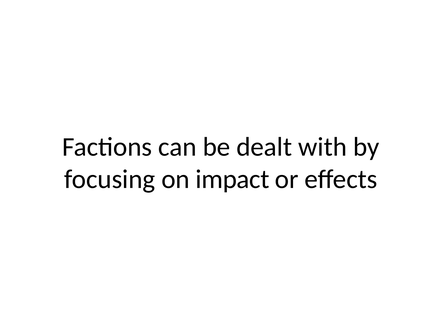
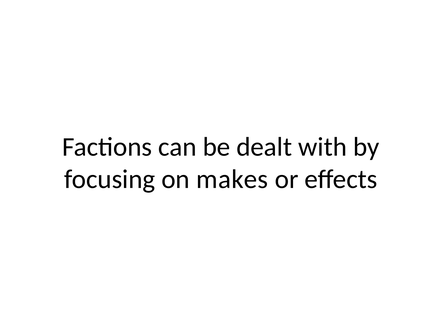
impact: impact -> makes (232, 179)
